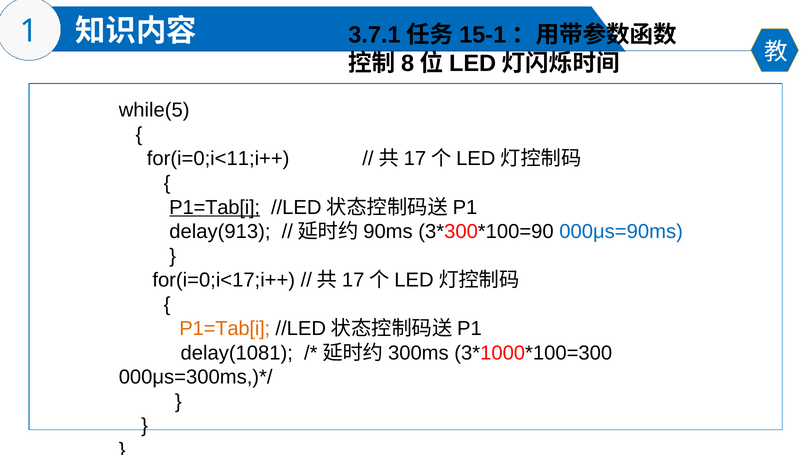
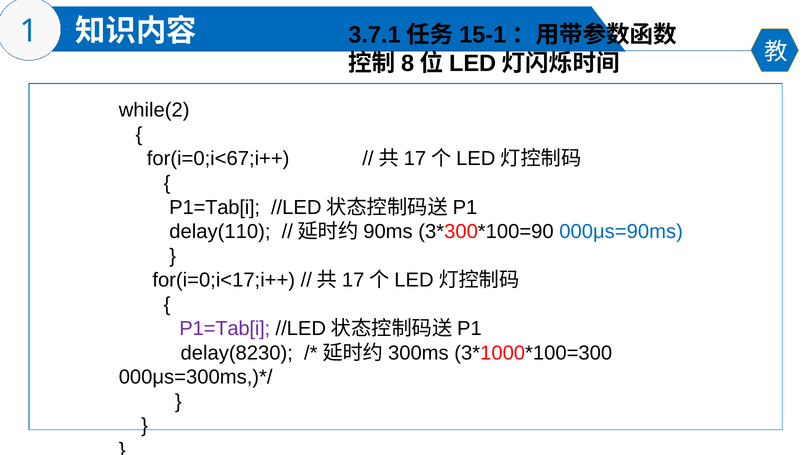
while(5: while(5 -> while(2 (154, 110)
for(i=0;i<11;i++: for(i=0;i<11;i++ -> for(i=0;i<67;i++ (218, 159)
P1=Tab[i underline: present -> none (215, 207)
delay(913: delay(913 -> delay(110 (220, 232)
P1=Tab[i colour: orange -> purple (225, 329)
delay(1081: delay(1081 -> delay(8230 (237, 353)
